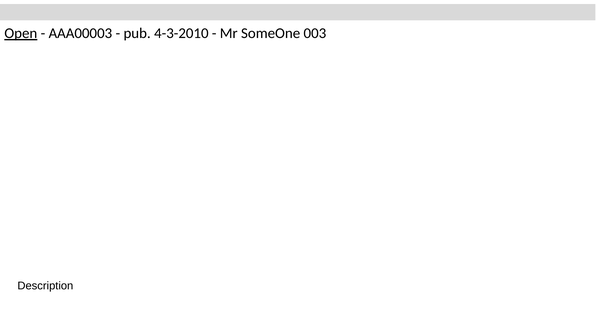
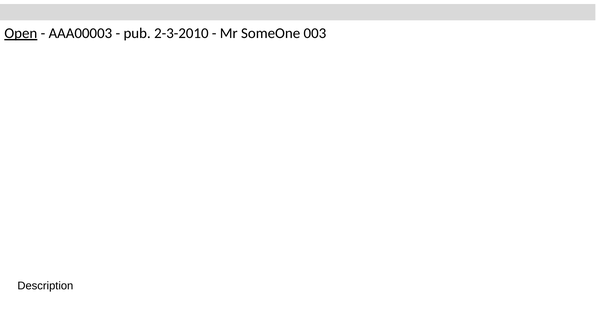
4-3-2010: 4-3-2010 -> 2-3-2010 (181, 33)
